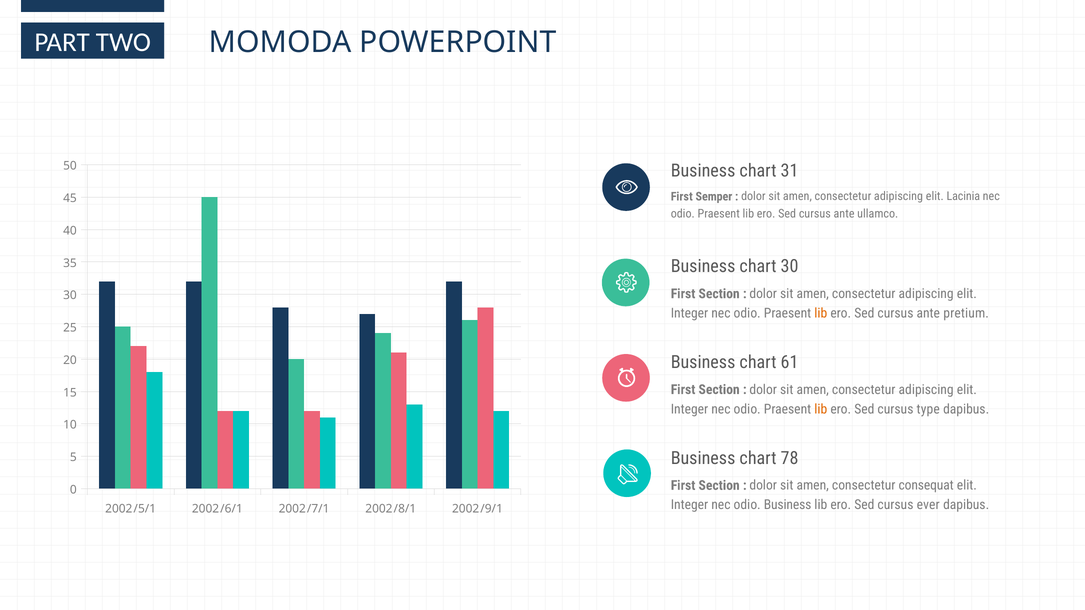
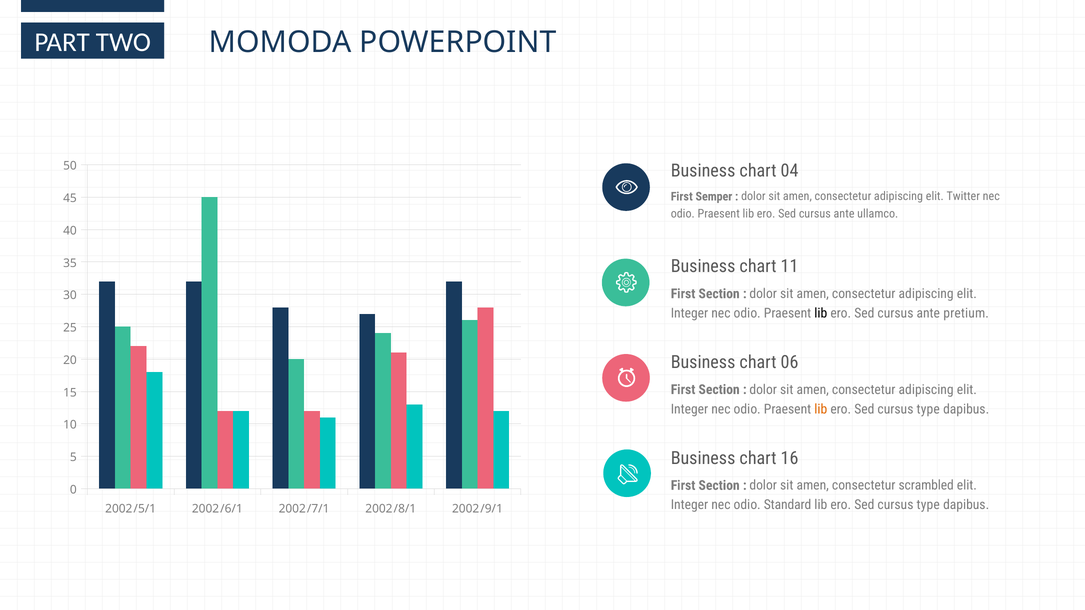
31: 31 -> 04 (790, 171)
Lacinia: Lacinia -> Twitter (963, 197)
chart 30: 30 -> 11 (790, 267)
lib colour: orange -> black (821, 313)
61: 61 -> 06 (790, 362)
78: 78 -> 16 (790, 458)
consequat: consequat -> scrambled (926, 486)
odio Business: Business -> Standard (788, 505)
ever: ever -> type (928, 505)
